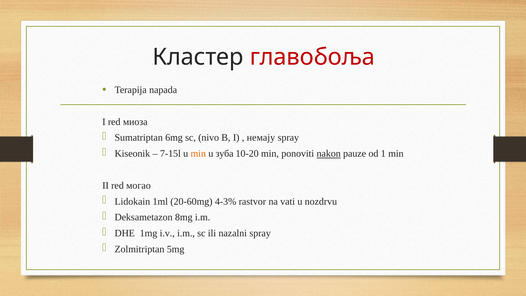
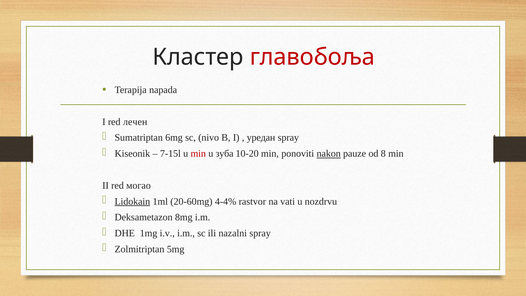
миоза: миоза -> лечен (135, 122)
немају: немају -> уредан (261, 138)
min colour: orange -> red (198, 154)
1: 1 -> 8 (383, 154)
Lidokain underline: none -> present (132, 201)
4-3%: 4-3% -> 4-4% (226, 201)
